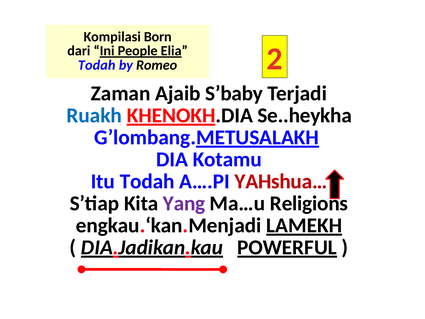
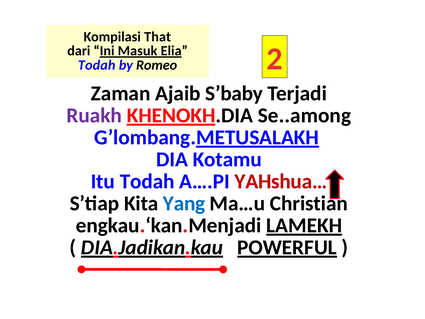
Born: Born -> That (158, 37)
People: People -> Masuk (138, 51)
Ruakh colour: blue -> purple (94, 116)
Se..heykha: Se..heykha -> Se..among (305, 116)
Yang colour: purple -> blue (184, 203)
Religions: Religions -> Christian (309, 203)
